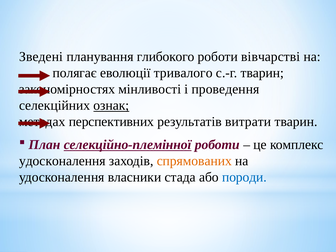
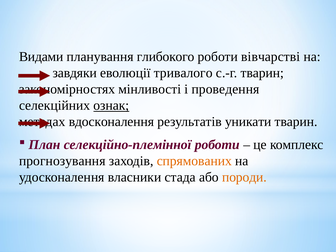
Зведені: Зведені -> Видами (41, 57)
полягає: полягає -> завдяки (75, 73)
перспективних: перспективних -> вдосконалення (111, 122)
витрати: витрати -> уникати (248, 122)
селекційно-племінної underline: present -> none (128, 145)
удосконалення: удосконалення -> прогнозування (62, 161)
породи colour: blue -> orange (244, 177)
